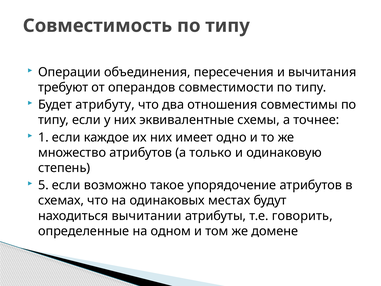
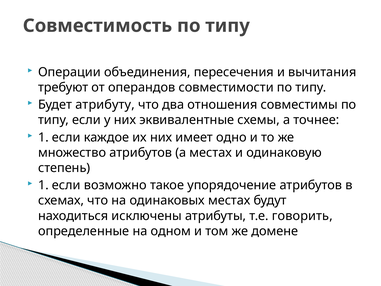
а только: только -> местах (211, 153)
5: 5 -> 1 (43, 185)
вычитании: вычитании -> исключены (147, 216)
